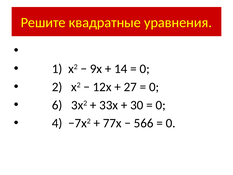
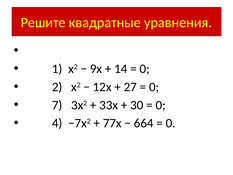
6: 6 -> 7 (57, 105)
566: 566 -> 664 (144, 123)
